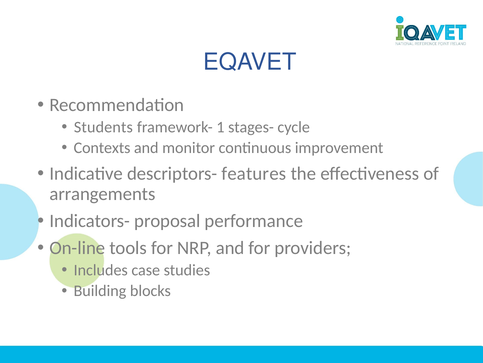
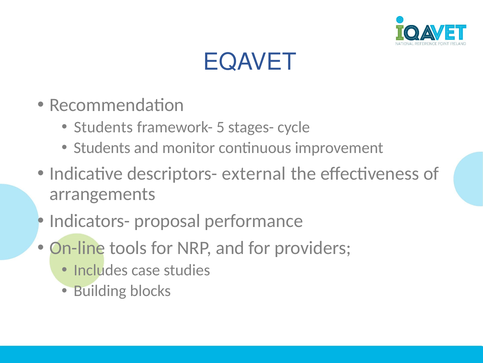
1: 1 -> 5 (220, 127)
Contexts: Contexts -> Students (102, 148)
features: features -> external (254, 173)
